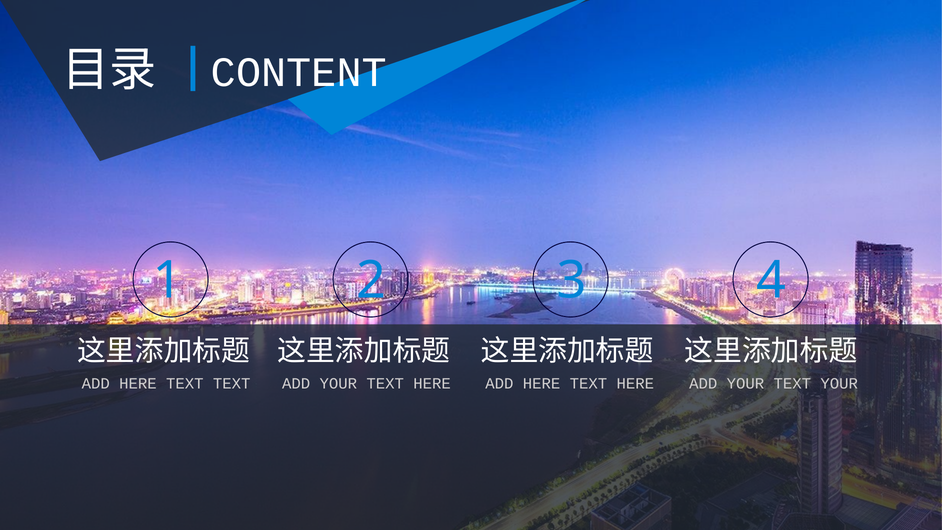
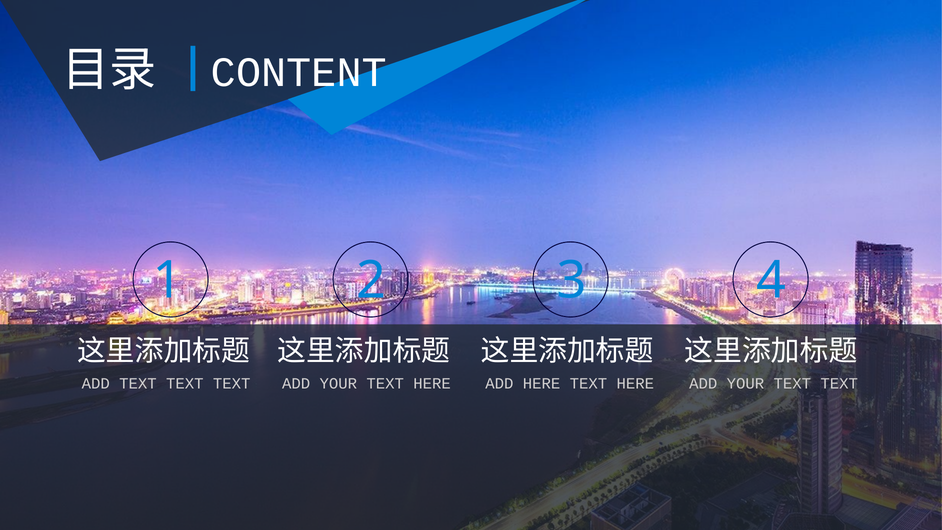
HERE: HERE -> TEXT (138, 384)
YOUR TEXT YOUR: YOUR -> TEXT (839, 384)
